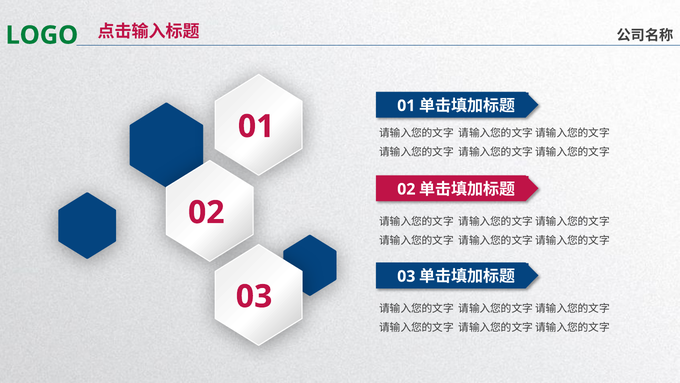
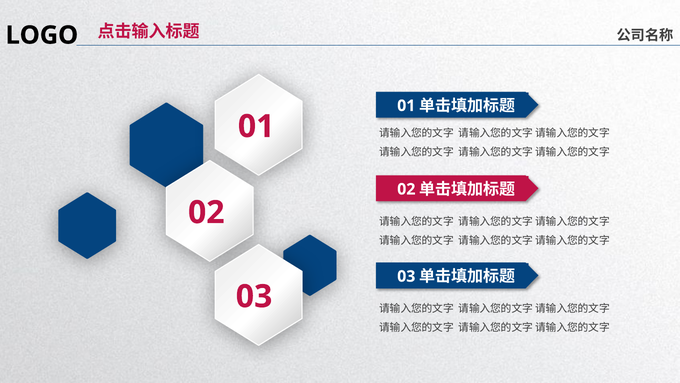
LOGO colour: green -> black (42, 35)
